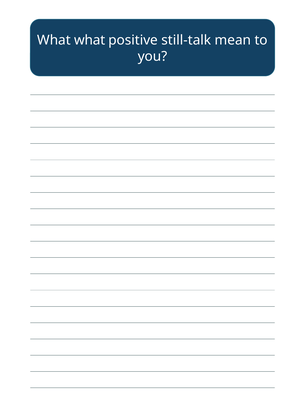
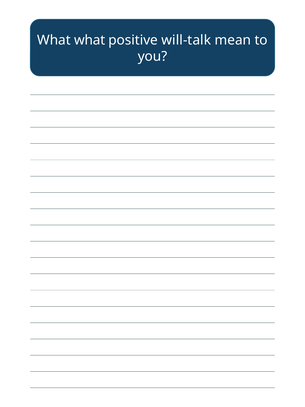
still-talk: still-talk -> will-talk (186, 40)
